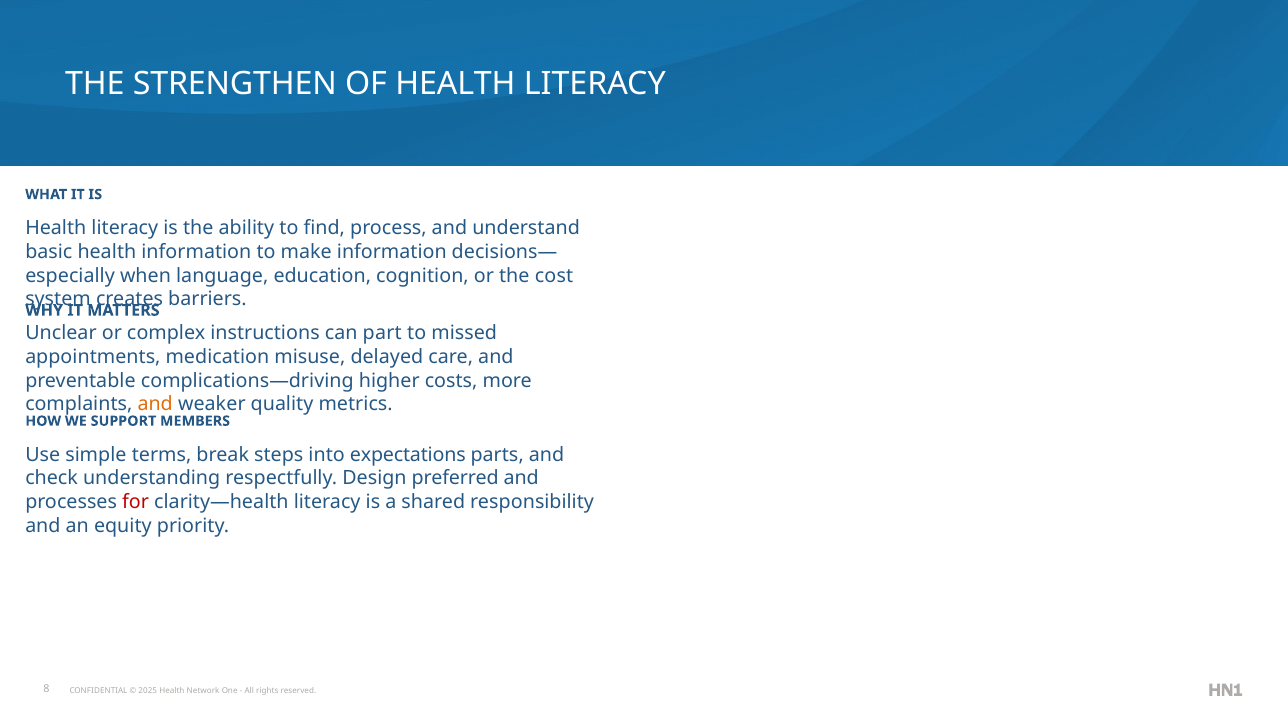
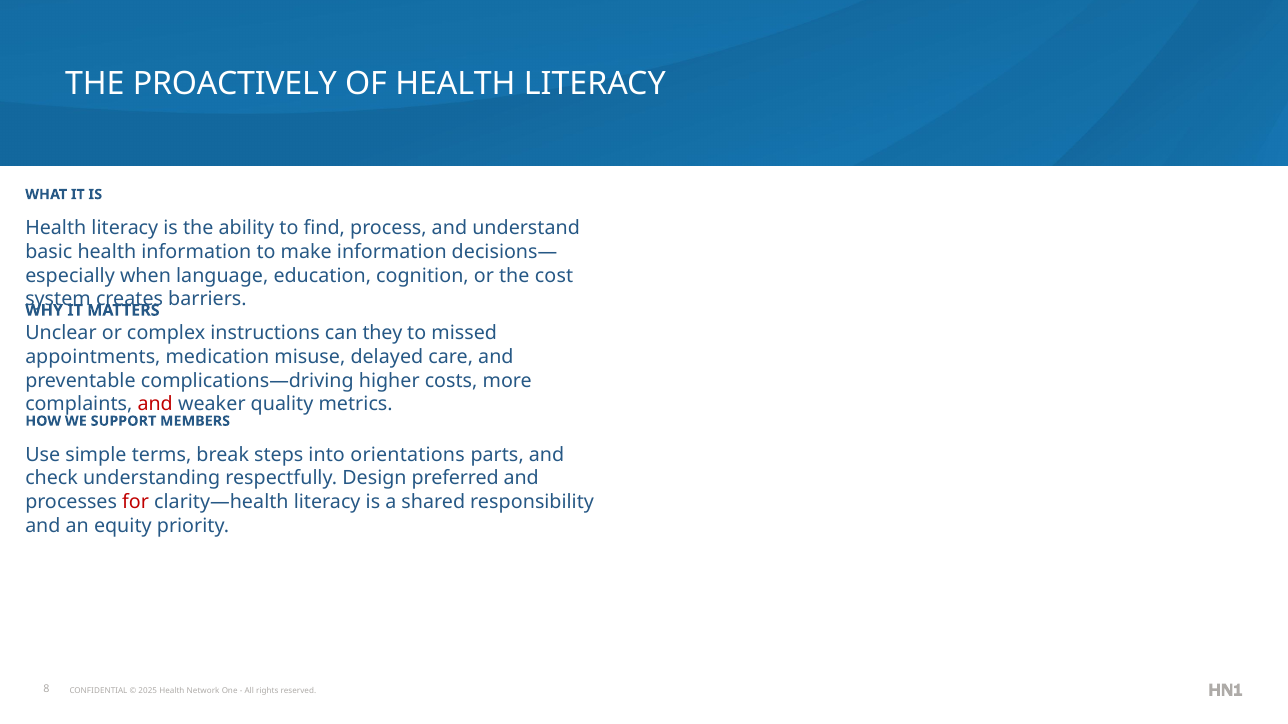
STRENGTHEN: STRENGTHEN -> PROACTIVELY (235, 84)
part: part -> they (382, 334)
and colour: orange -> red (155, 405)
expectations: expectations -> orientations (408, 455)
